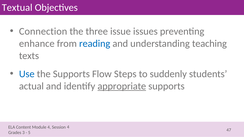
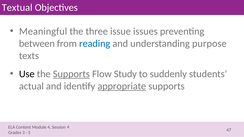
Connection: Connection -> Meaningful (43, 31)
enhance: enhance -> between (37, 44)
teaching: teaching -> purpose (209, 44)
Use colour: blue -> black (27, 74)
Supports underline: none -> present (71, 74)
Steps: Steps -> Study (125, 74)
